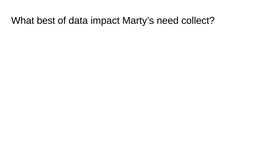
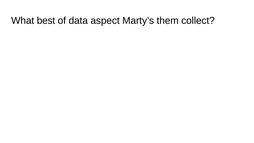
impact: impact -> aspect (105, 21)
need: need -> them (168, 21)
